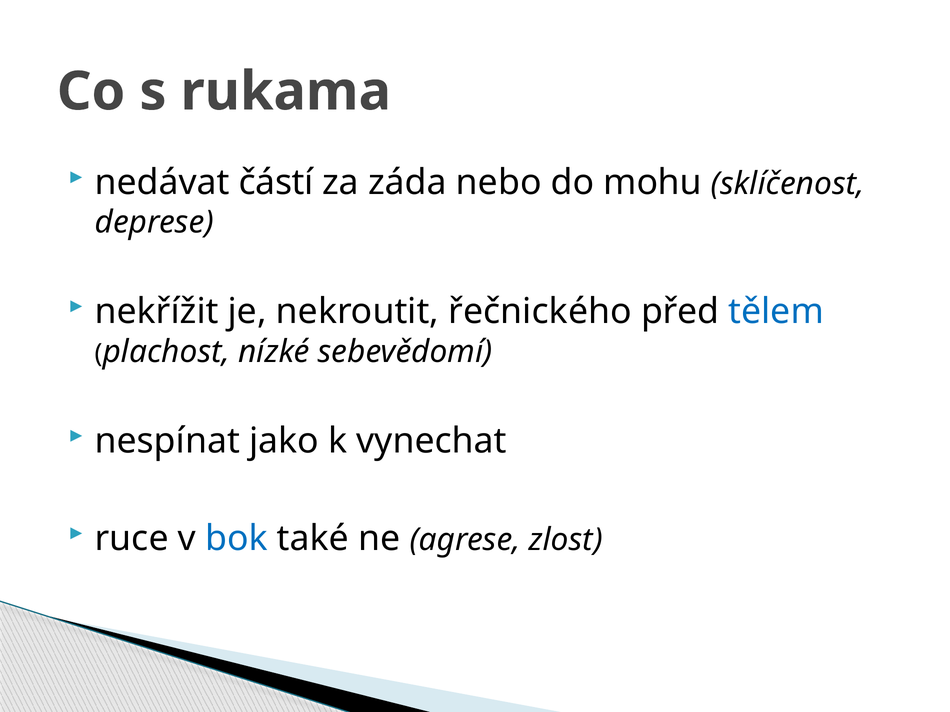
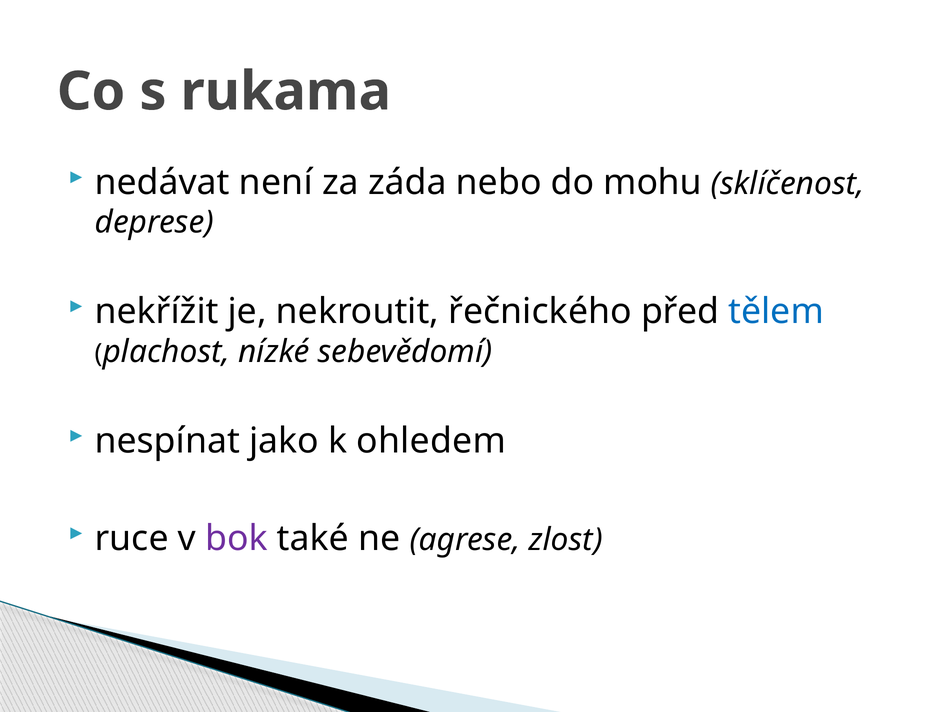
částí: částí -> není (276, 182)
vynechat: vynechat -> ohledem (431, 441)
bok colour: blue -> purple (237, 539)
